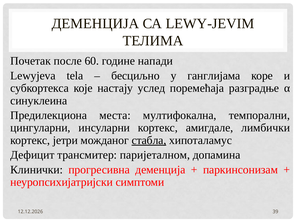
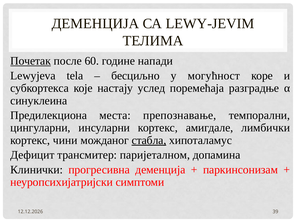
Почетак underline: none -> present (31, 61)
ганглијама: ганглијама -> могућност (214, 76)
мултифокална: мултифокална -> препознавање (180, 115)
јетри: јетри -> чини (65, 140)
